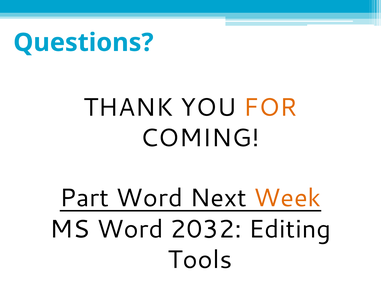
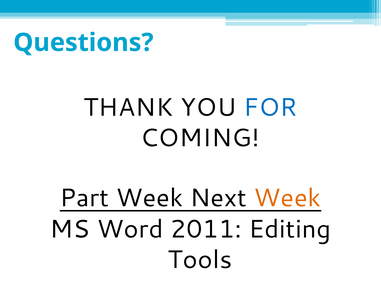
FOR colour: orange -> blue (270, 108)
Part Word: Word -> Week (149, 198)
2032: 2032 -> 2011 (206, 230)
